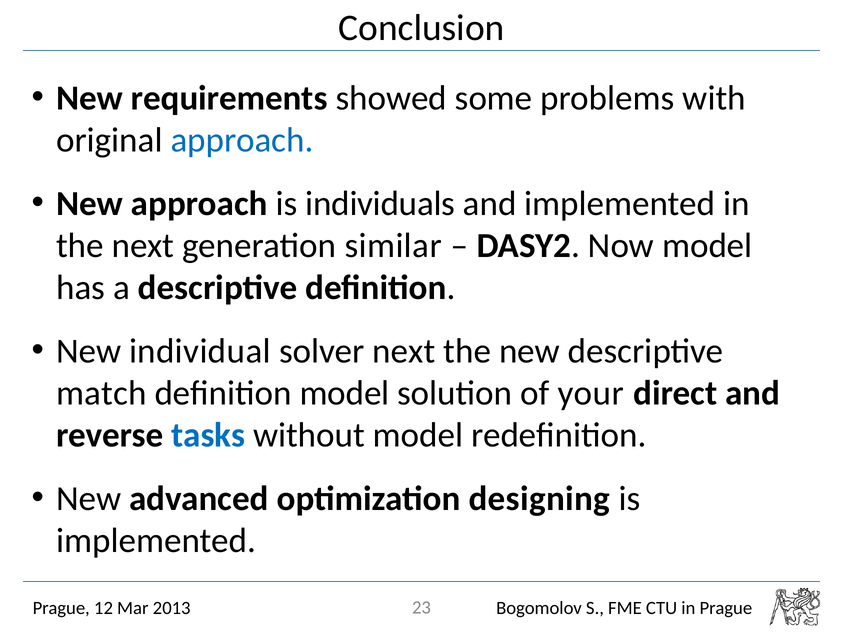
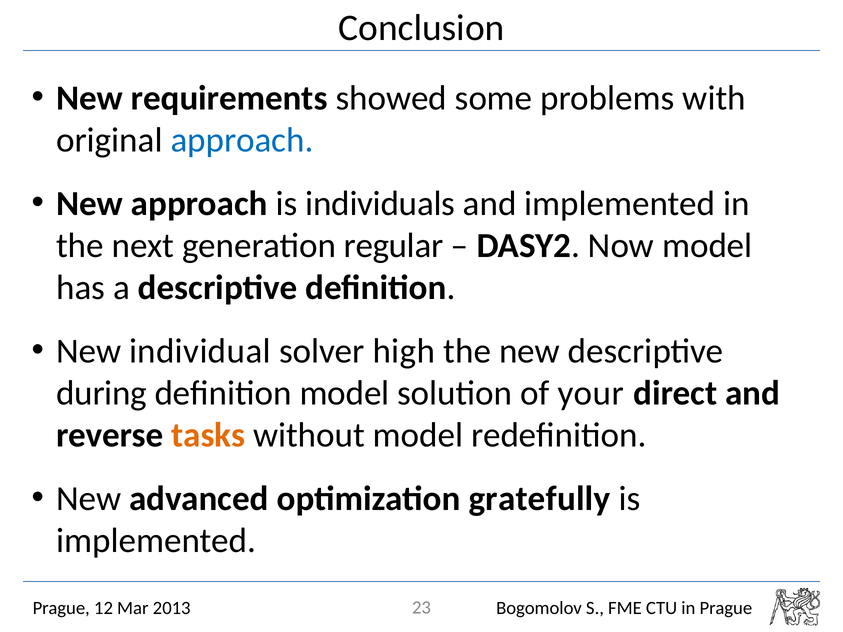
similar: similar -> regular (394, 246)
solver next: next -> high (404, 351)
match: match -> during (102, 393)
tasks colour: blue -> orange (208, 435)
designing: designing -> gratefully (539, 499)
